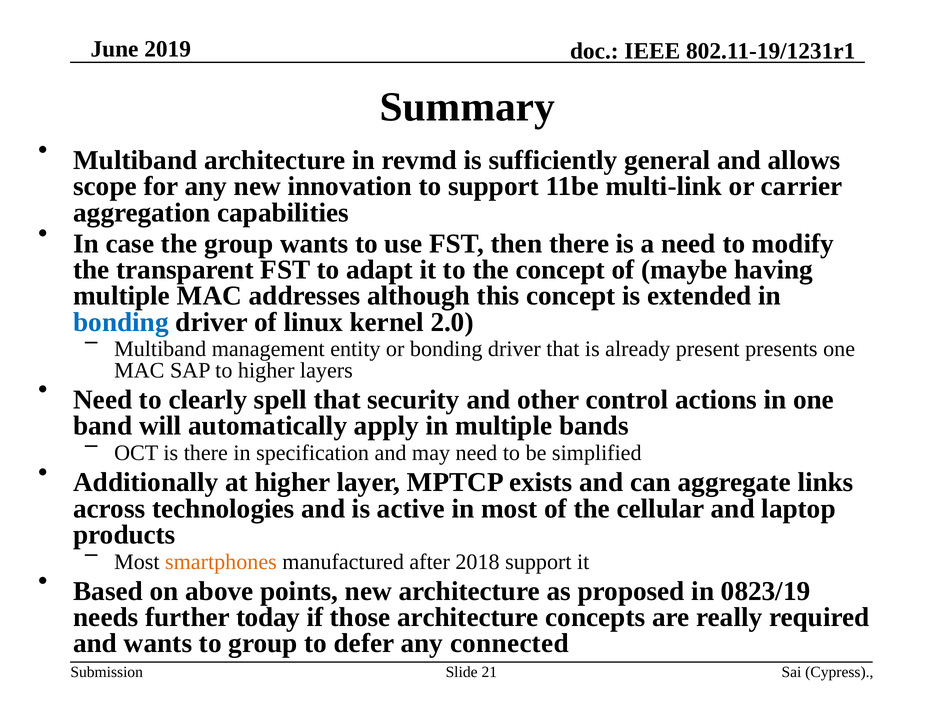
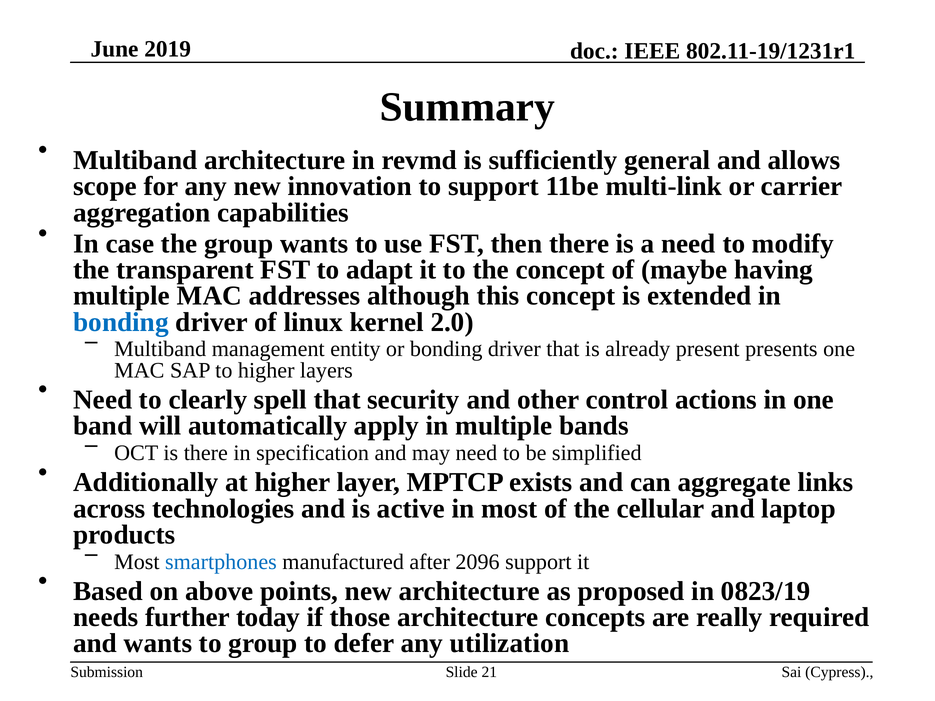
smartphones colour: orange -> blue (221, 562)
2018: 2018 -> 2096 (478, 562)
connected: connected -> utilization (510, 644)
